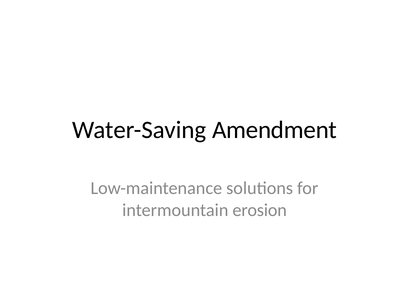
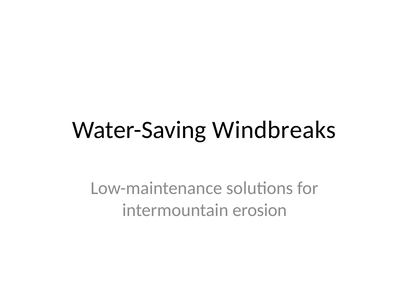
Amendment: Amendment -> Windbreaks (274, 130)
